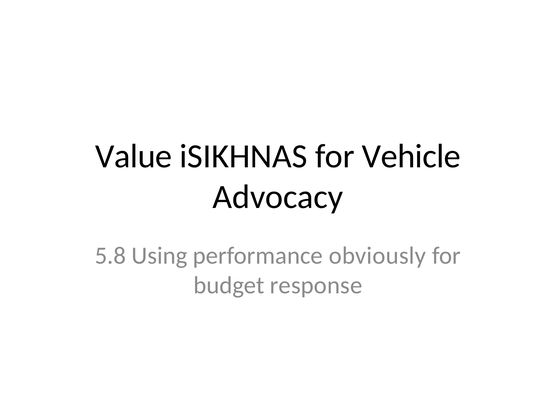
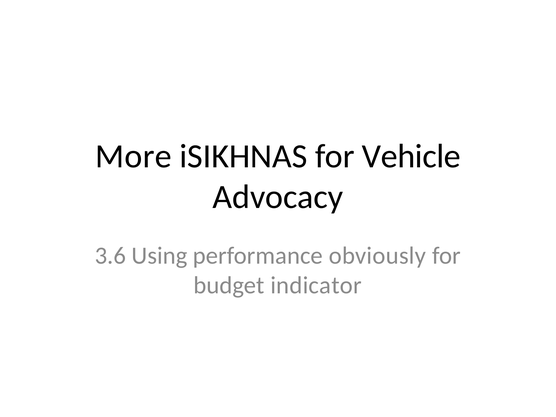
Value: Value -> More (133, 156)
5.8: 5.8 -> 3.6 (110, 256)
response: response -> indicator (316, 285)
